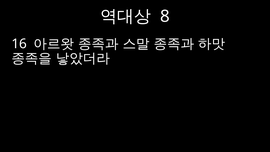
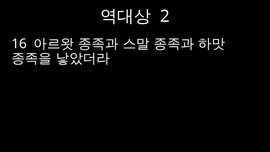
8: 8 -> 2 (165, 16)
